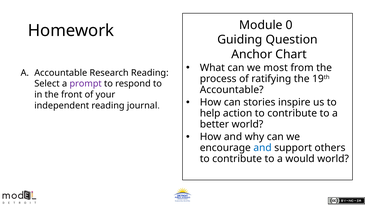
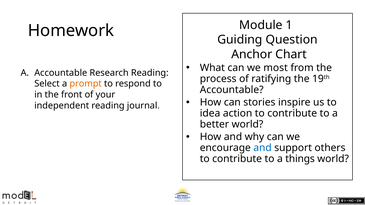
0: 0 -> 1 (289, 25)
prompt colour: purple -> orange (86, 84)
help: help -> idea (210, 113)
would: would -> things (300, 159)
